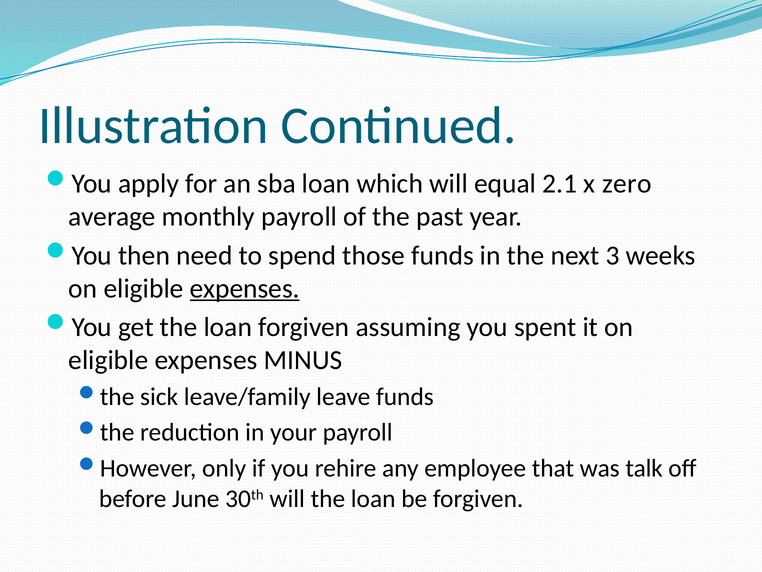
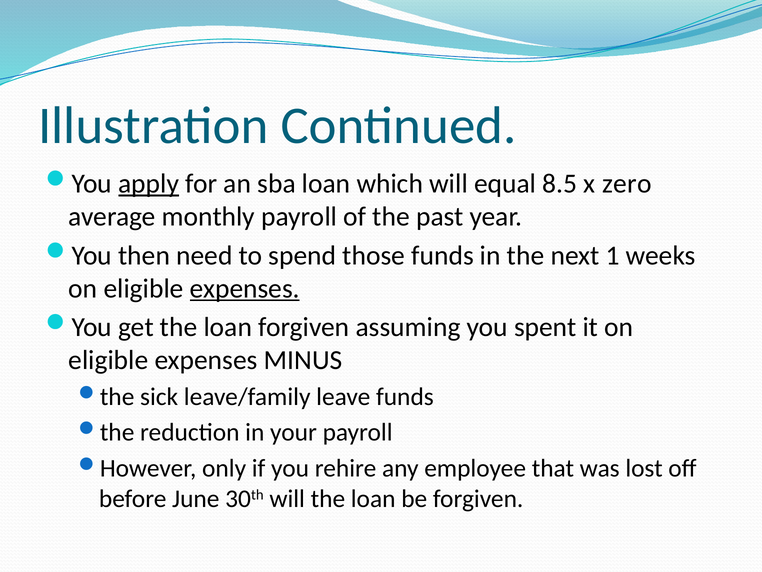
apply underline: none -> present (149, 184)
2.1: 2.1 -> 8.5 (560, 184)
3: 3 -> 1 (613, 255)
talk: talk -> lost (644, 468)
